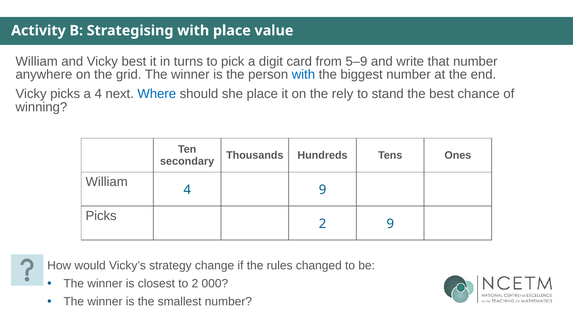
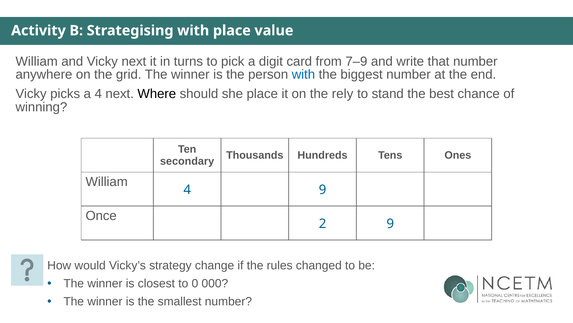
Vicky best: best -> next (134, 61)
5–9: 5–9 -> 7–9 (356, 61)
Where colour: blue -> black (157, 94)
Picks: Picks -> Once (101, 215)
to 2: 2 -> 0 (195, 283)
